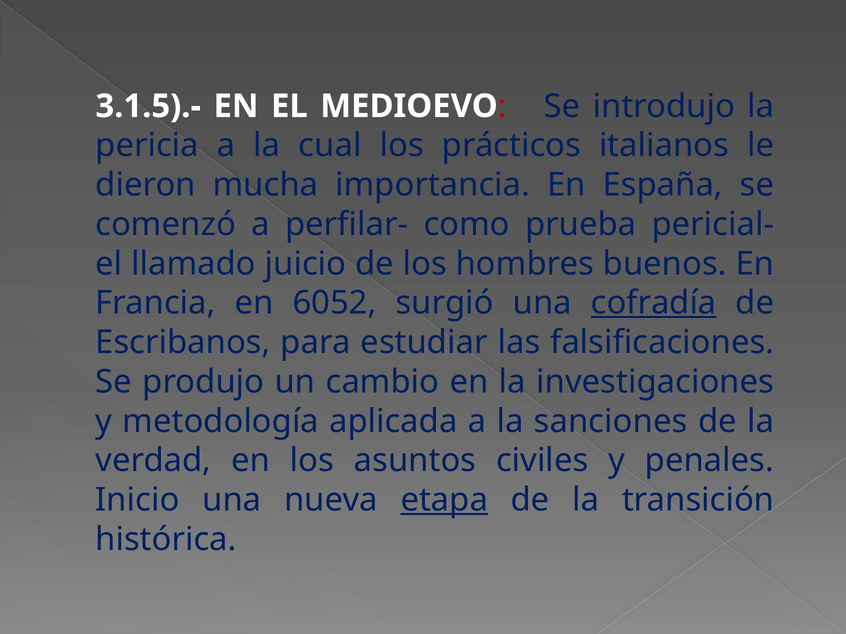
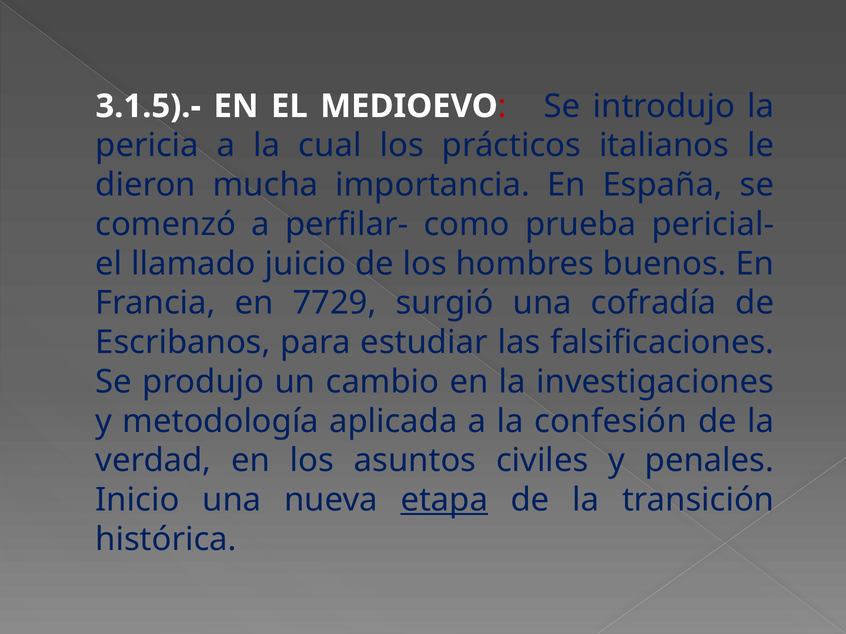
6052: 6052 -> 7729 (335, 303)
cofradía underline: present -> none (654, 303)
sanciones: sanciones -> confesión (611, 422)
